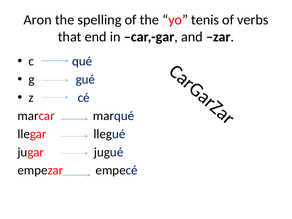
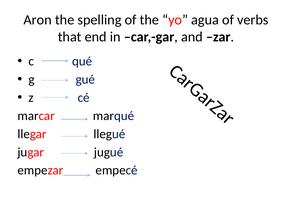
tenis: tenis -> agua (205, 20)
